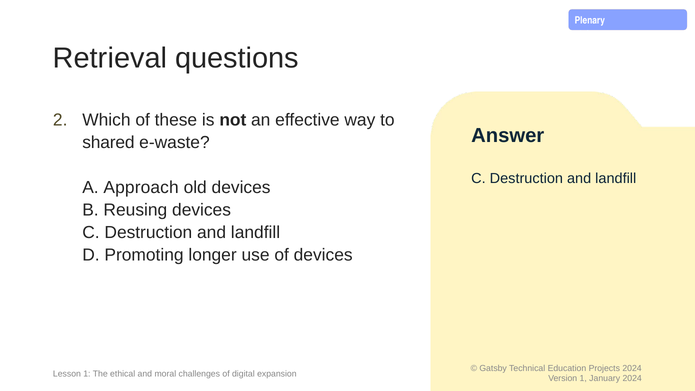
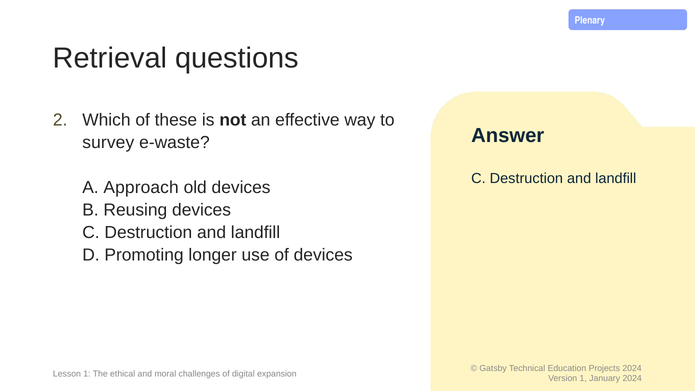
shared: shared -> survey (108, 142)
